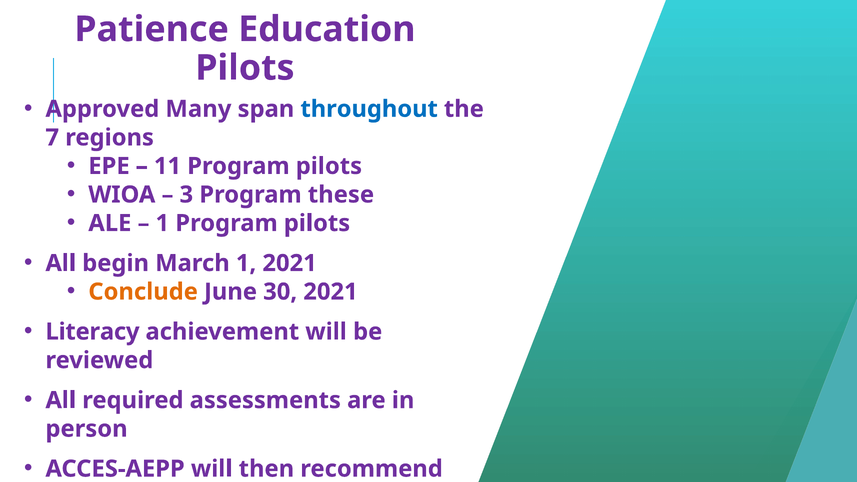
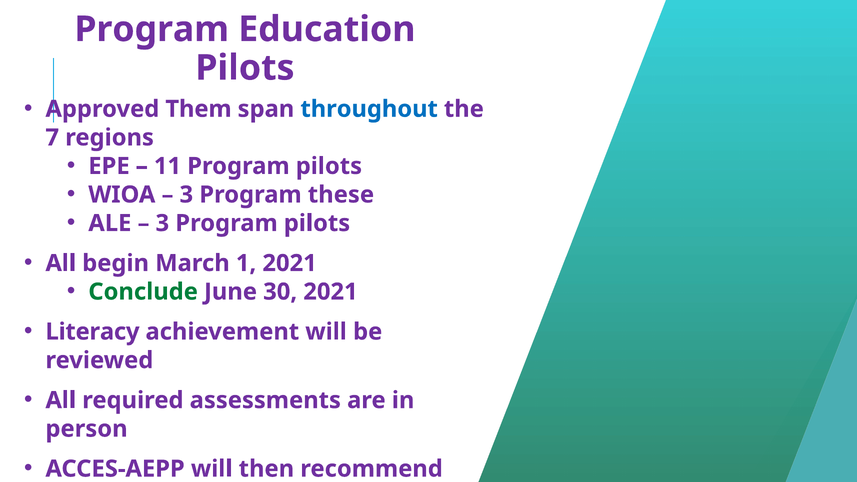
Patience: Patience -> Program (152, 29)
Many: Many -> Them (199, 109)
1: 1 -> 3 (162, 223)
Conclude colour: orange -> green (143, 292)
